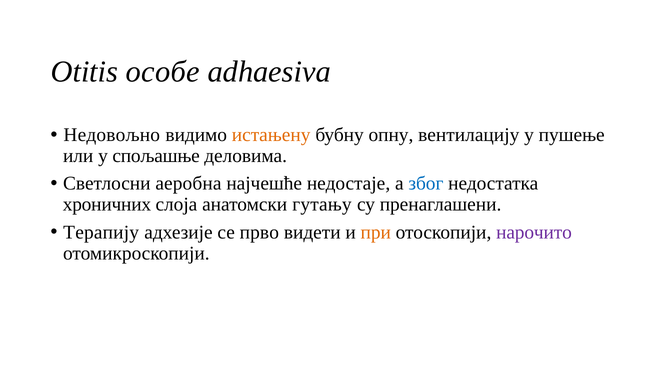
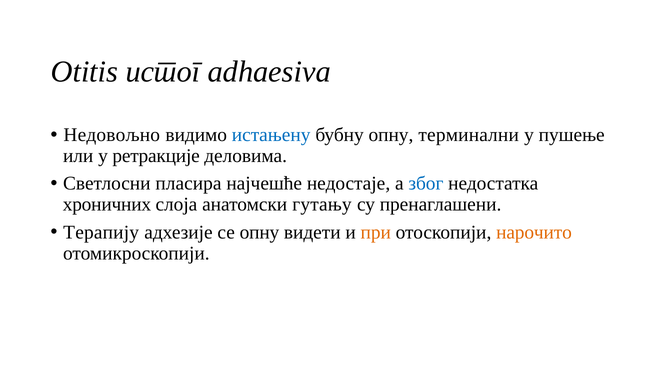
особе: особе -> истог (163, 72)
истањену colour: orange -> blue (271, 135)
вентилацију: вентилацију -> терминални (469, 135)
спољашње: спољашње -> ретракције (156, 156)
аеробна: аеробна -> пласира (188, 184)
се прво: прво -> опну (259, 233)
нарочито colour: purple -> orange (534, 233)
